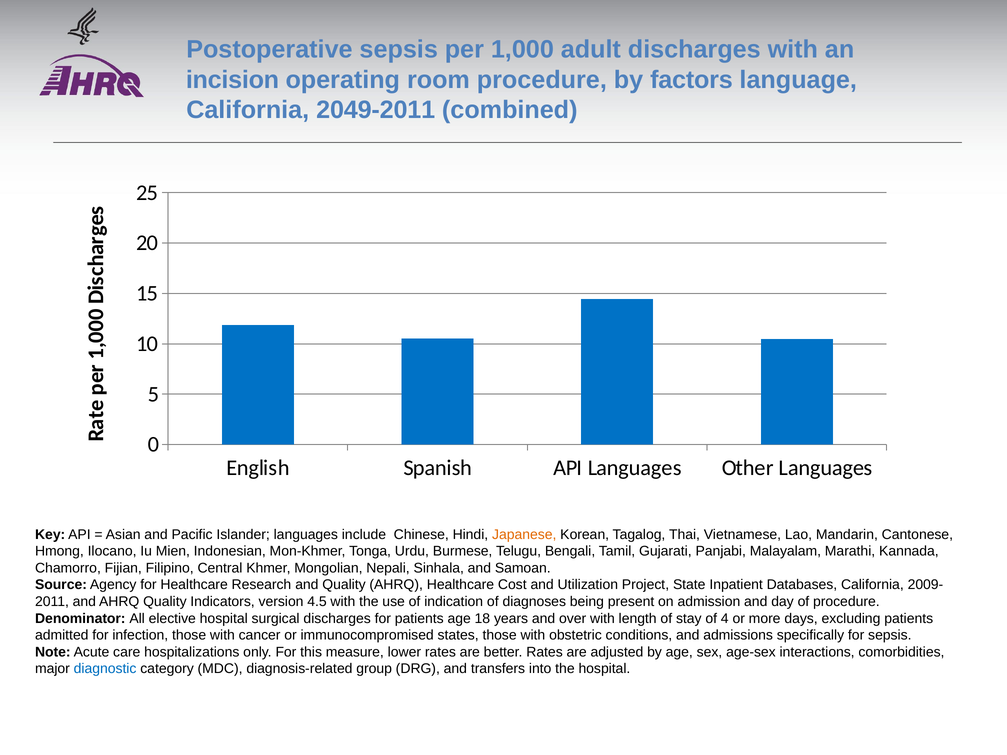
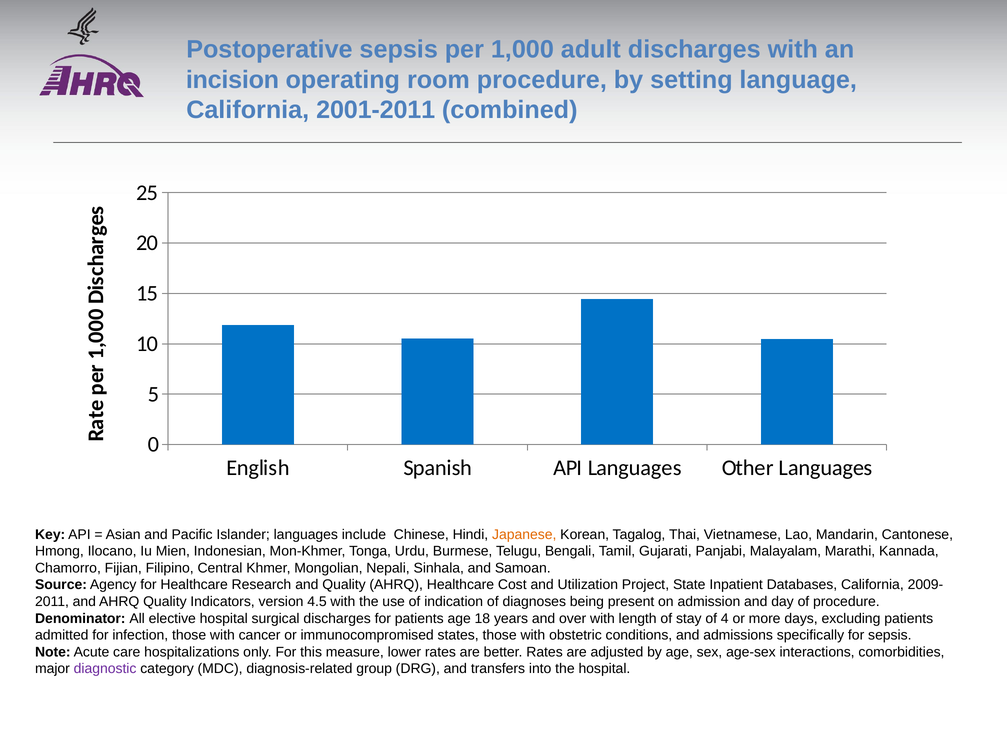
factors: factors -> setting (691, 80)
2049-2011: 2049-2011 -> 2001-2011 (376, 110)
diagnostic colour: blue -> purple (105, 669)
